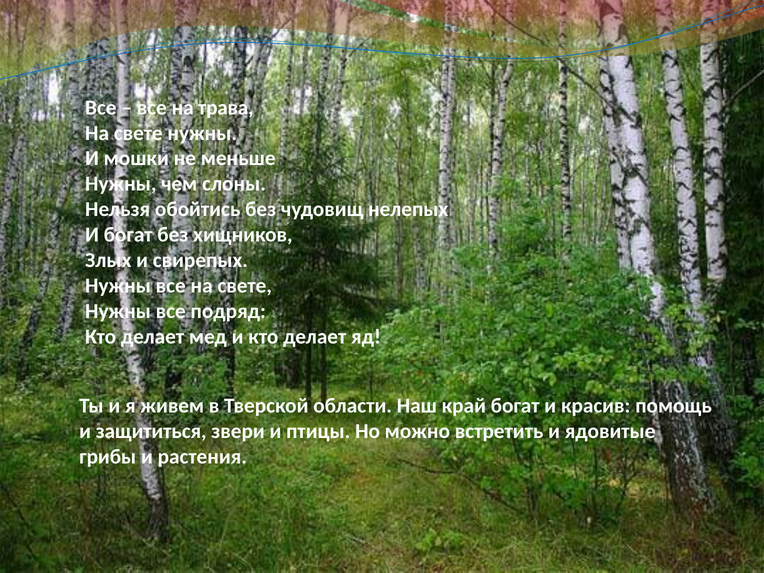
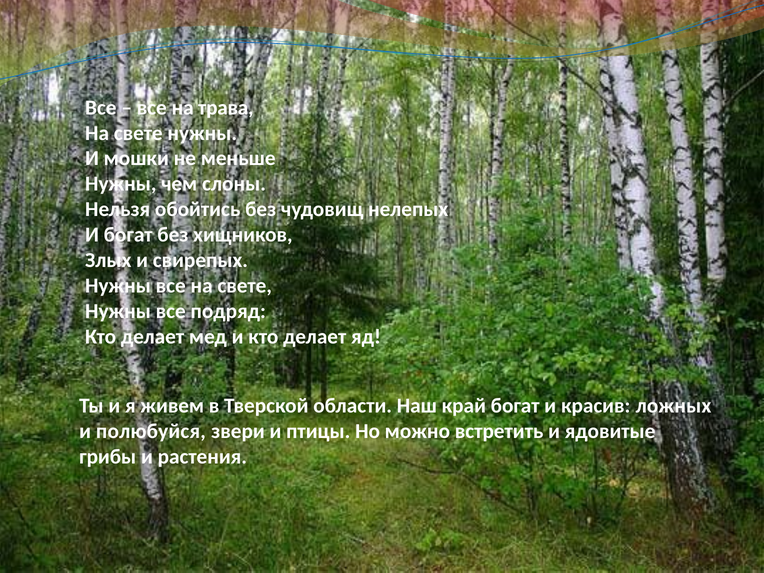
помощь: помощь -> ложных (673, 406)
защититься: защититься -> полюбуйся (151, 431)
